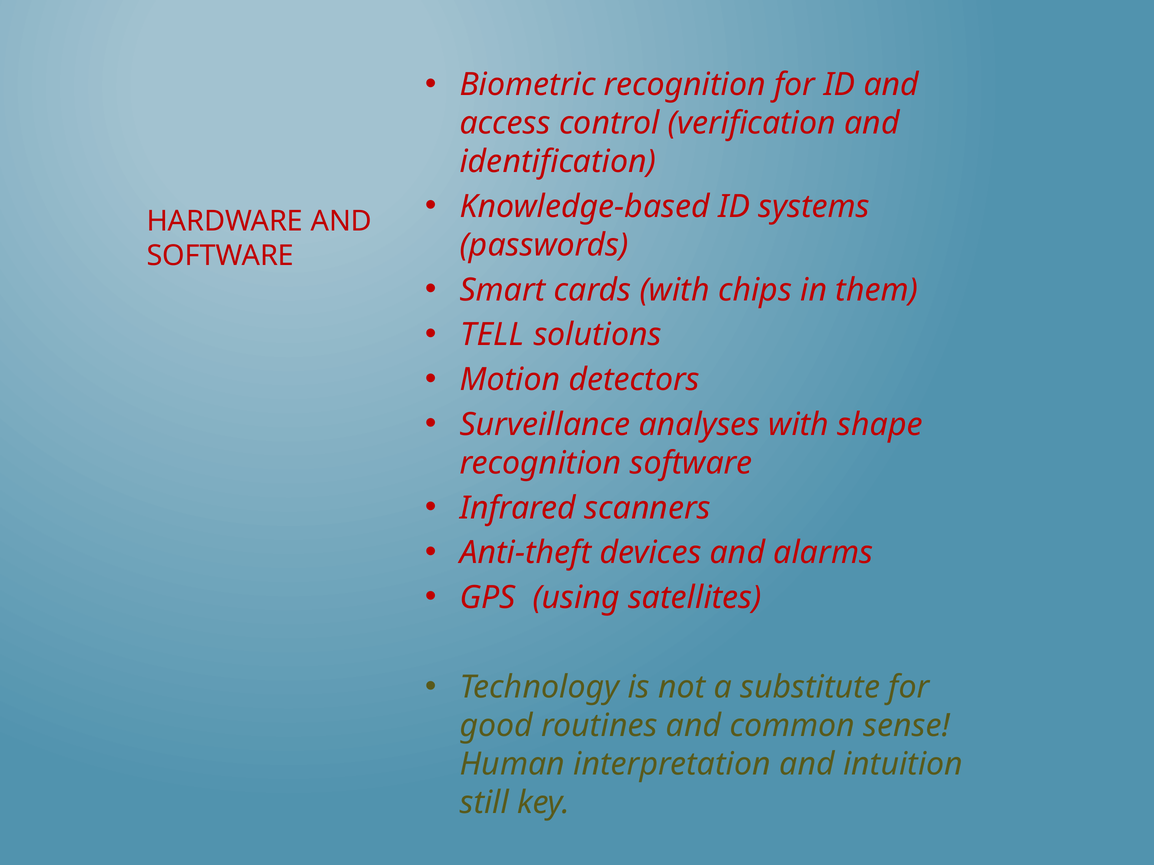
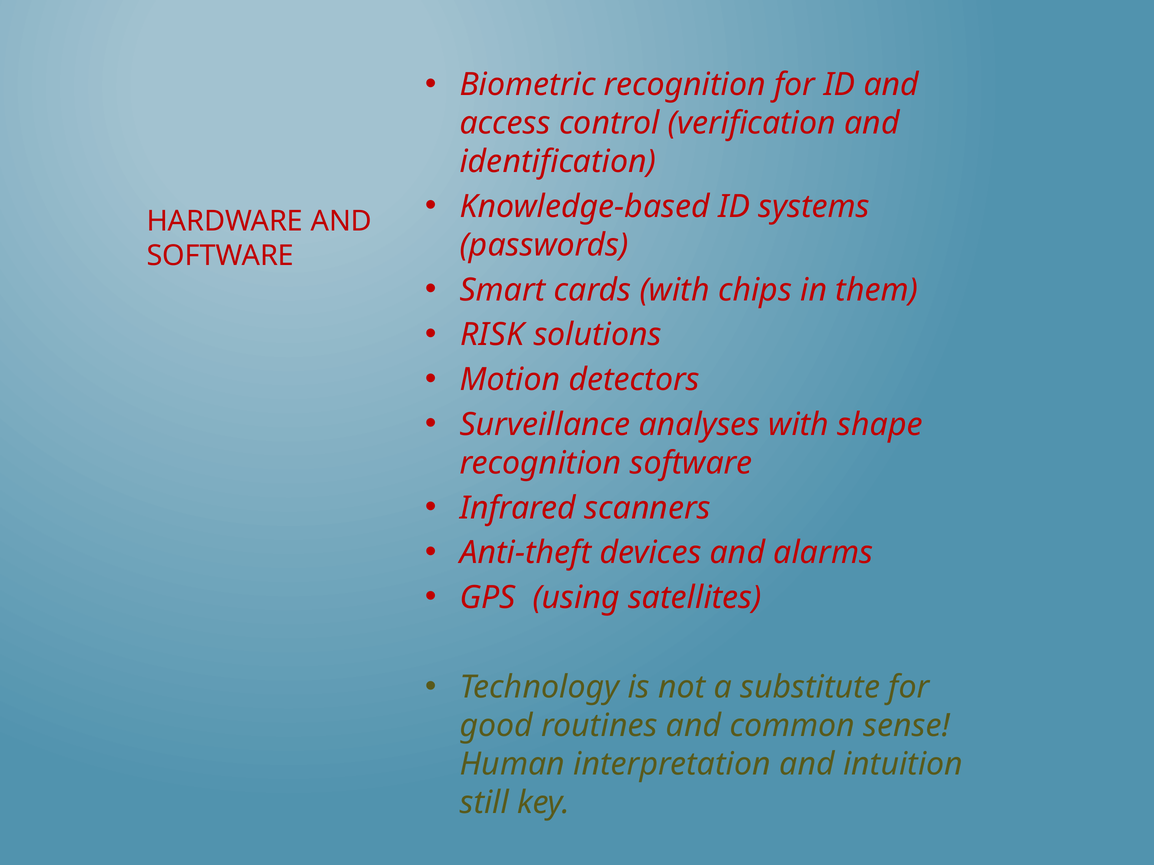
TELL: TELL -> RISK (492, 335)
